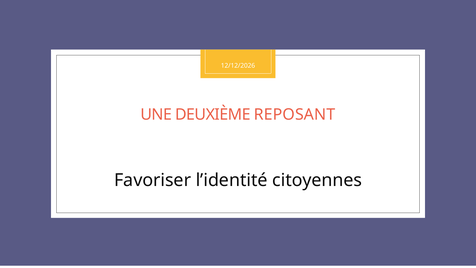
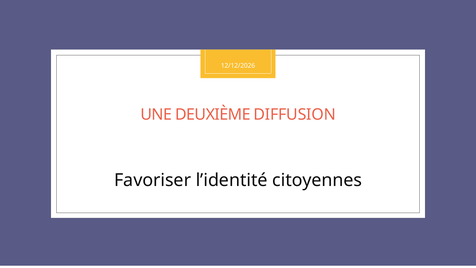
REPOSANT: REPOSANT -> DIFFUSION (295, 114)
